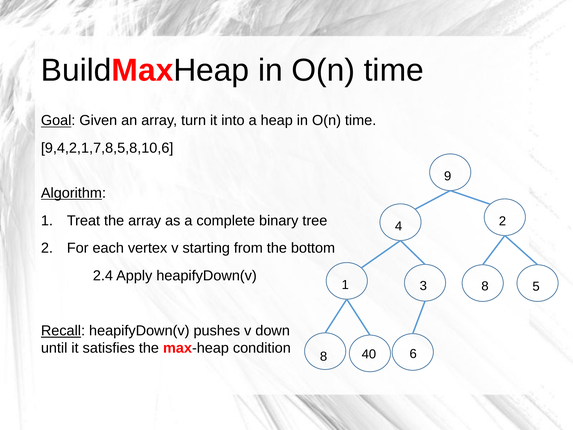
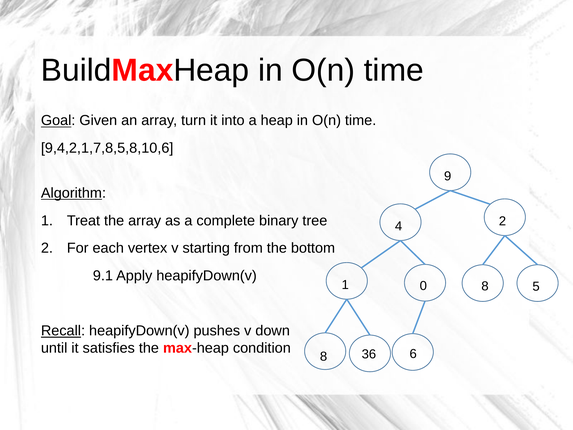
2.4: 2.4 -> 9.1 (103, 276)
3: 3 -> 0 (423, 286)
40: 40 -> 36 (369, 354)
